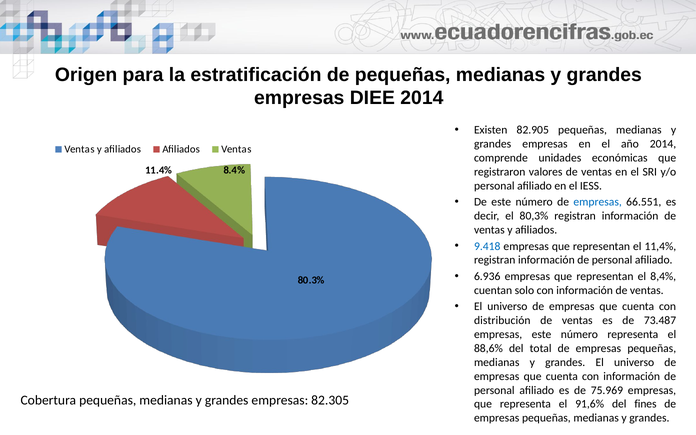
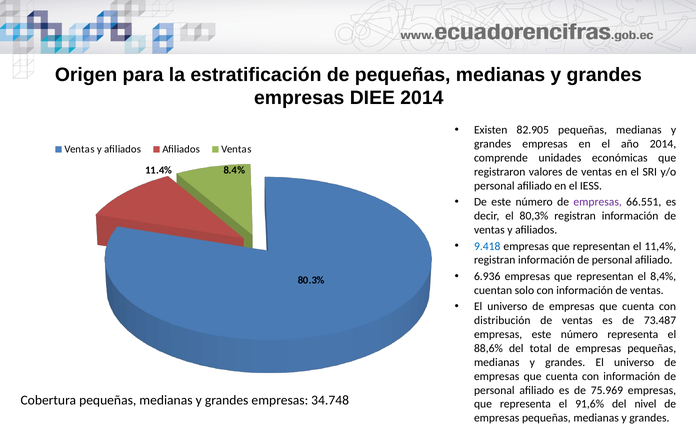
empresas colour: blue -> purple (598, 202)
82.305: 82.305 -> 34.748 (330, 400)
fines: fines -> nivel (645, 404)
